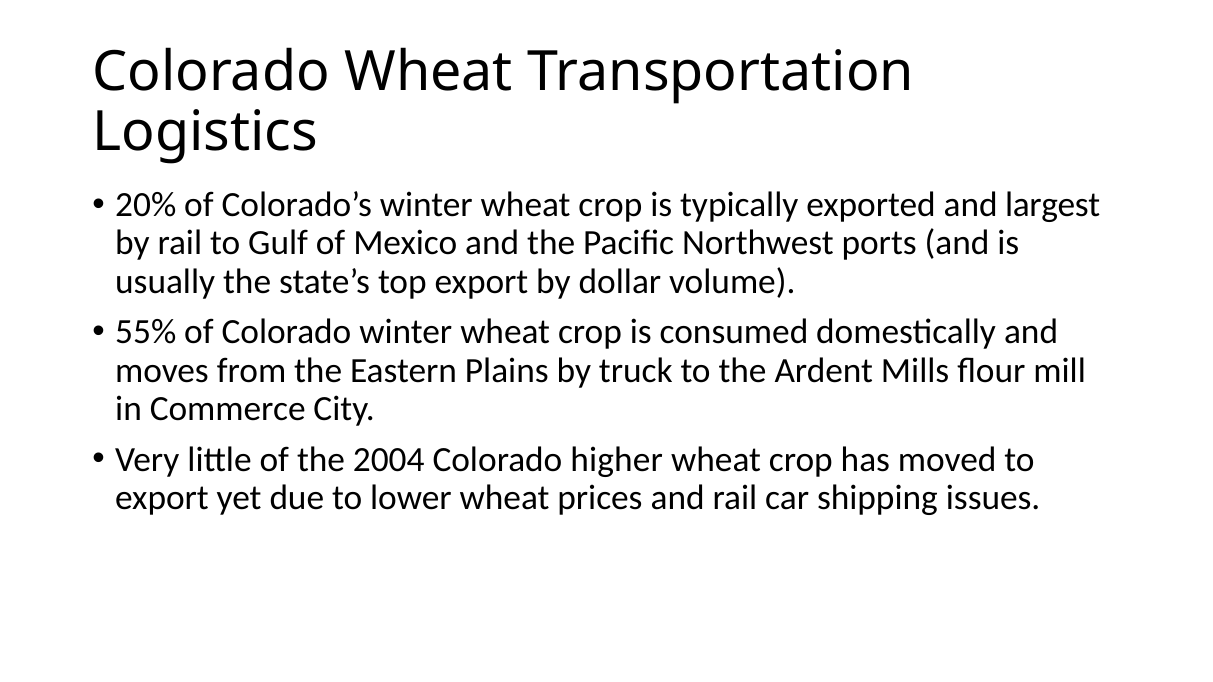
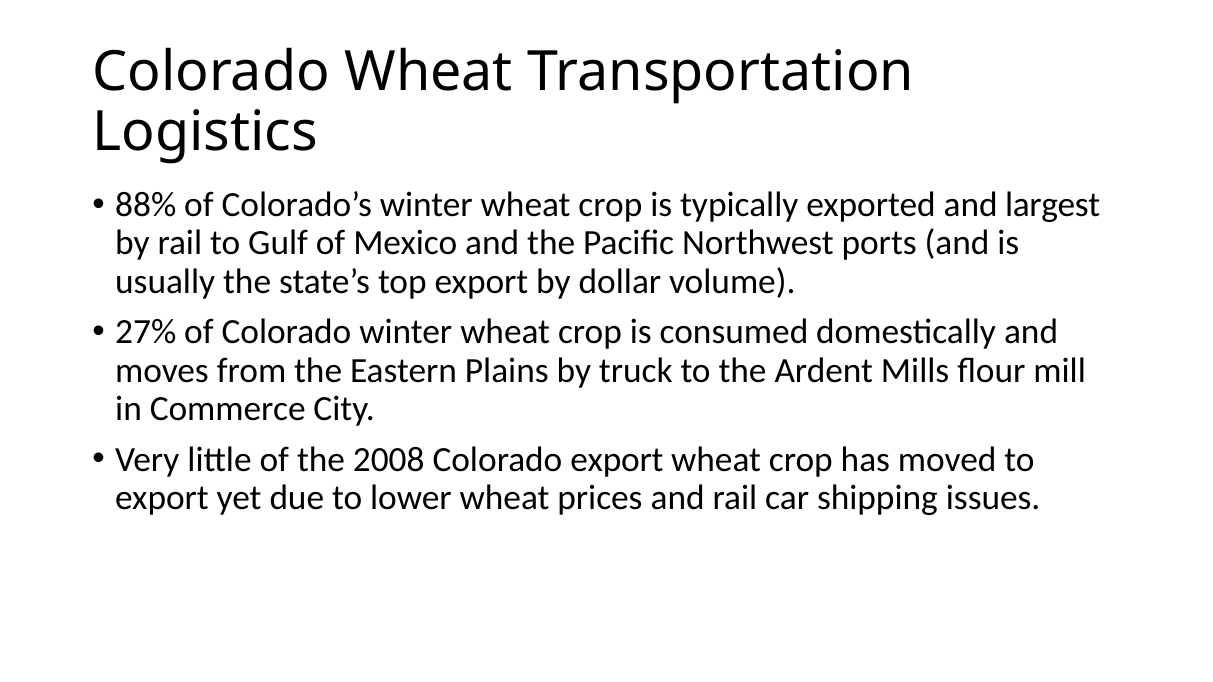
20%: 20% -> 88% (146, 205)
55%: 55% -> 27% (146, 332)
2004: 2004 -> 2008 (389, 460)
Colorado higher: higher -> export (617, 460)
